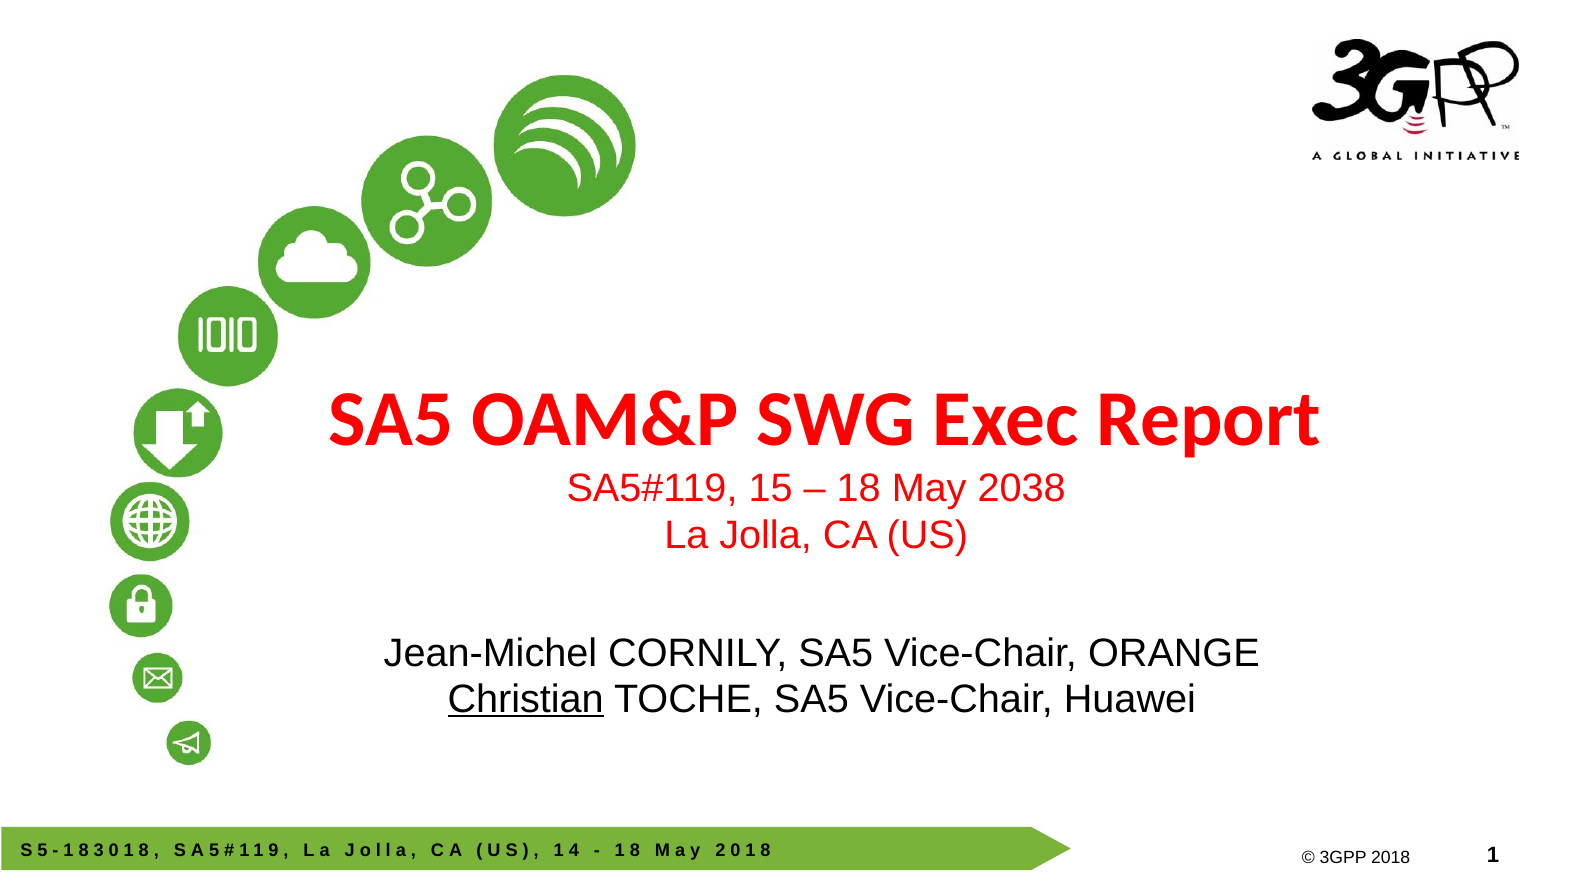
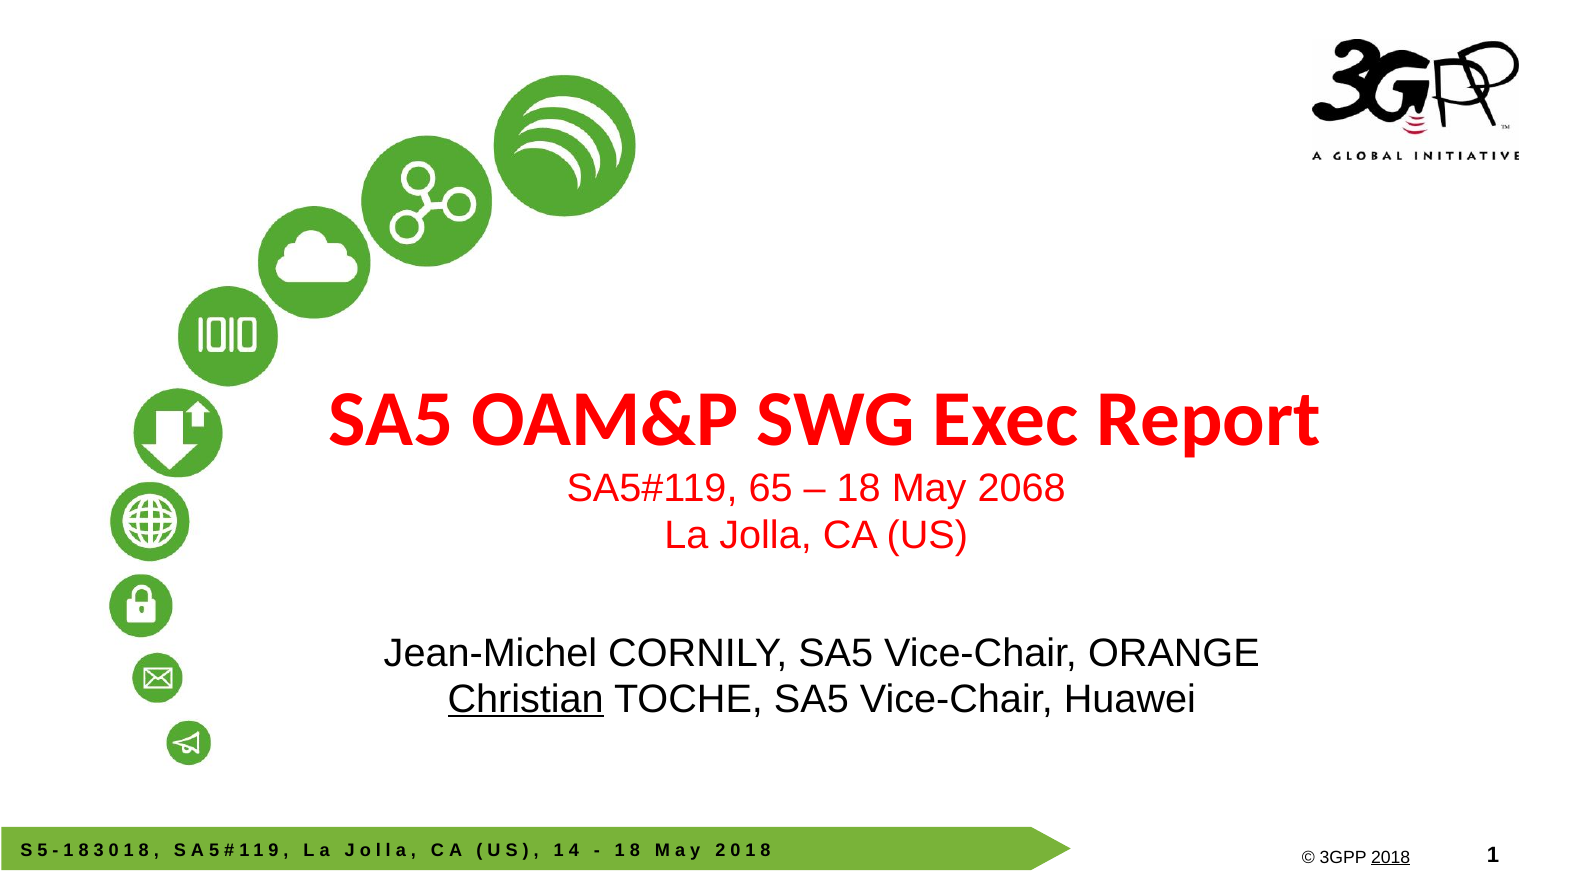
15: 15 -> 65 (771, 489)
2038: 2038 -> 2068 (1022, 489)
2018 underline: none -> present (1391, 858)
